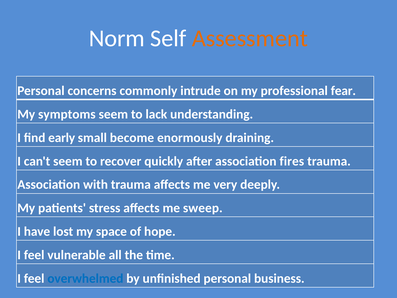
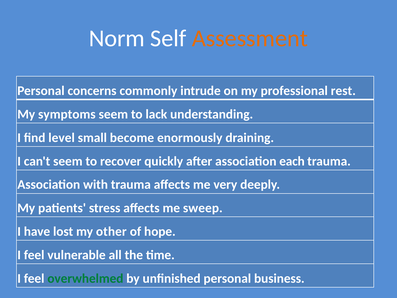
fear: fear -> rest (343, 91)
early: early -> level (62, 138)
fires: fires -> each (292, 161)
space: space -> other (111, 231)
overwhelmed colour: blue -> green (85, 278)
